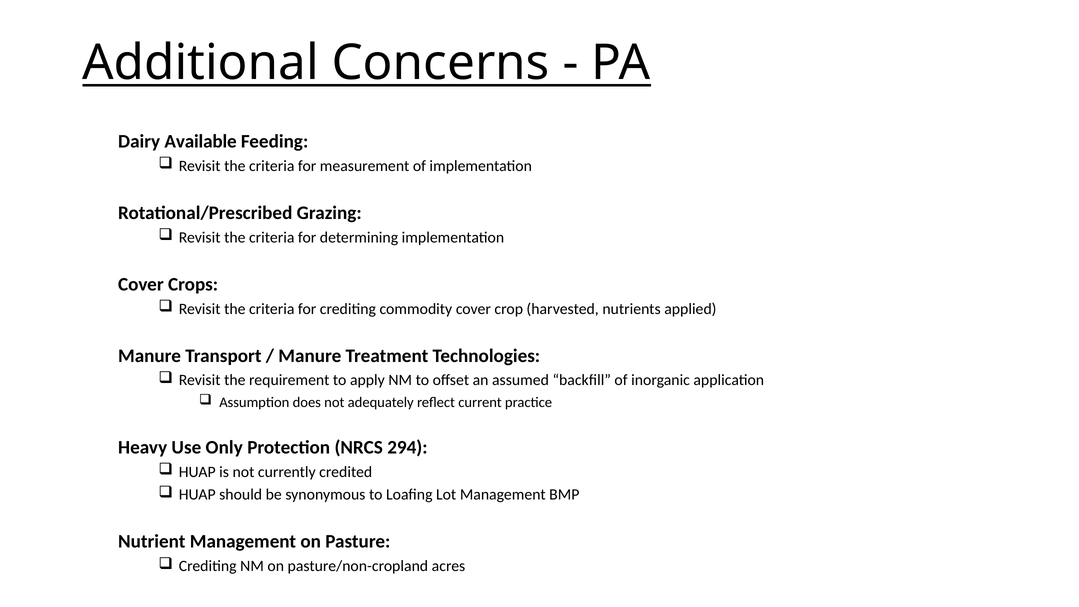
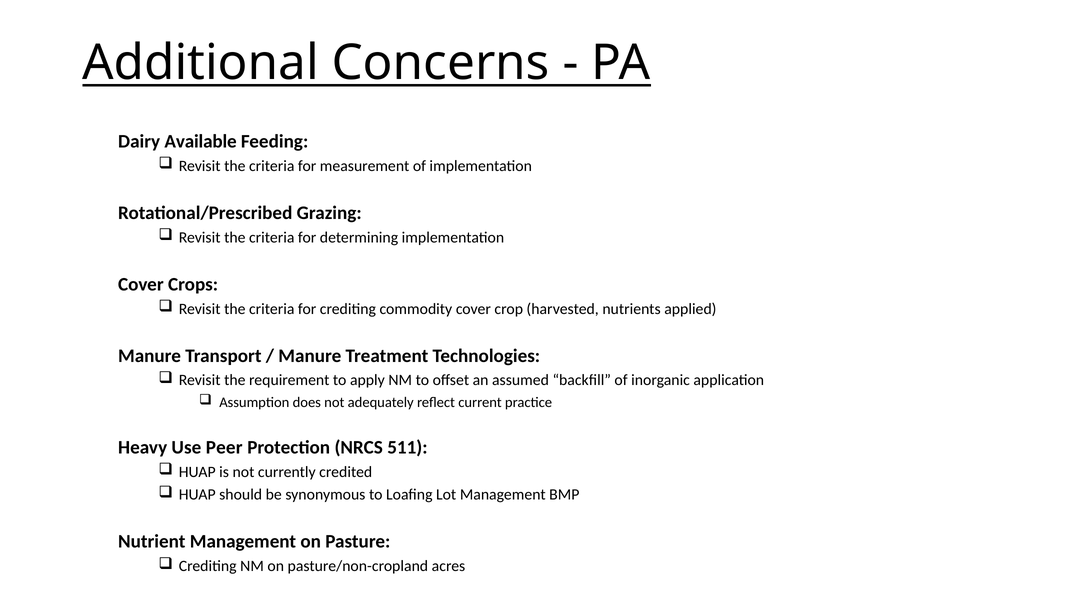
Only: Only -> Peer (224, 447)
294: 294 -> 511 (407, 447)
